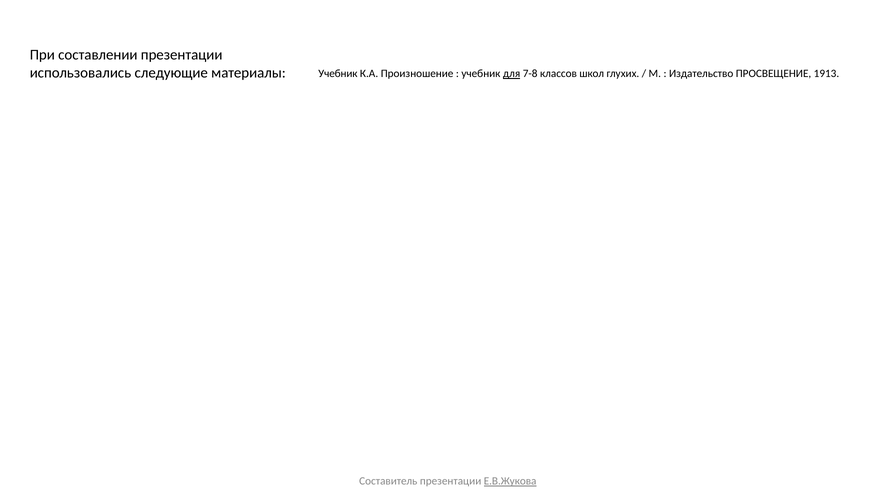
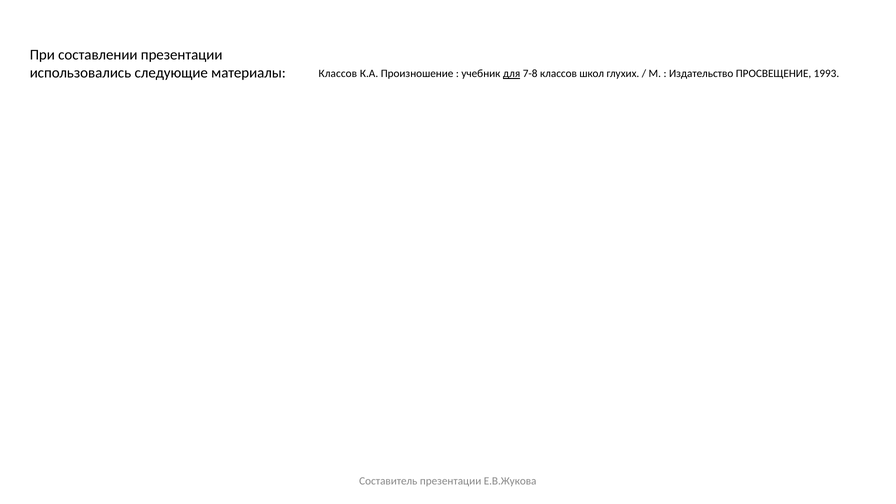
материалы Учебник: Учебник -> Классов (338, 74)
1913: 1913 -> 1993 (826, 74)
Е.В.Жукова underline: present -> none (510, 481)
